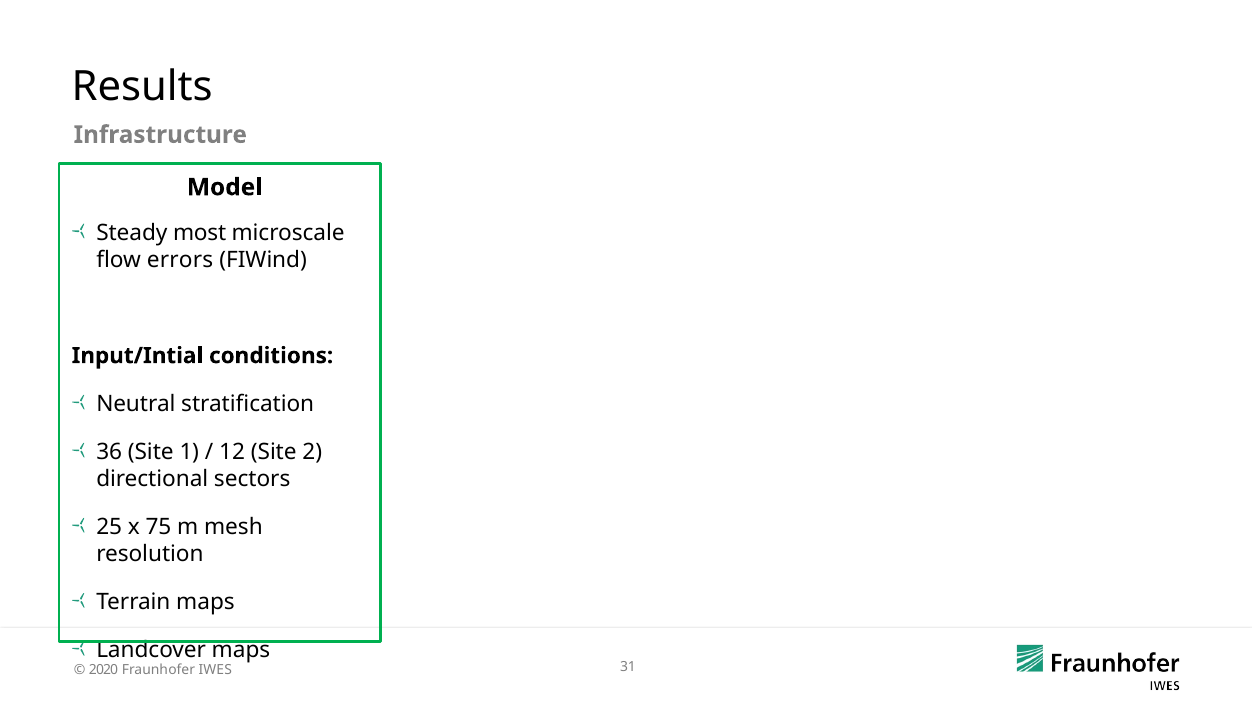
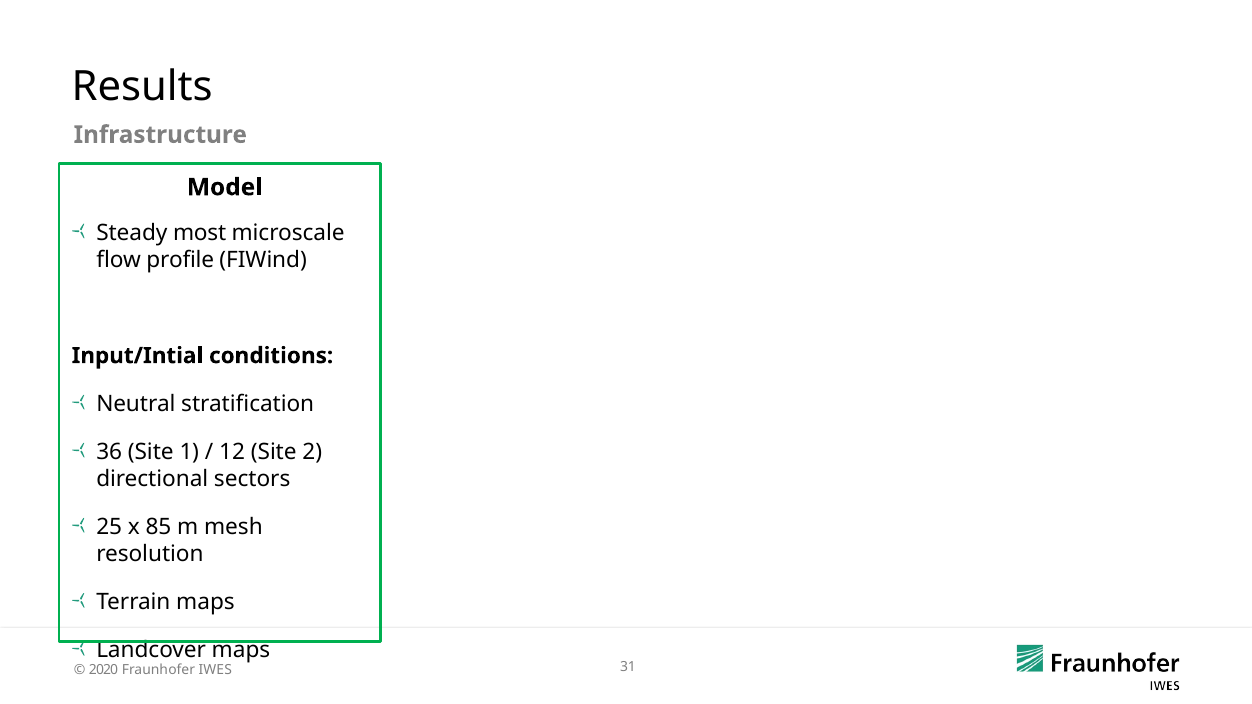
errors: errors -> profile (180, 260)
75: 75 -> 85 (158, 527)
